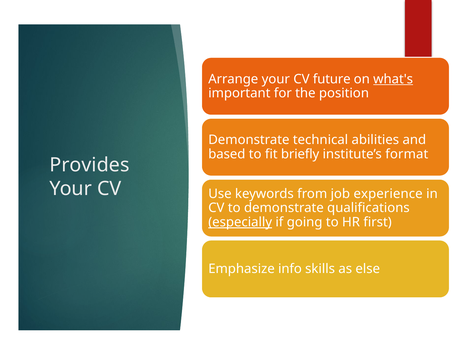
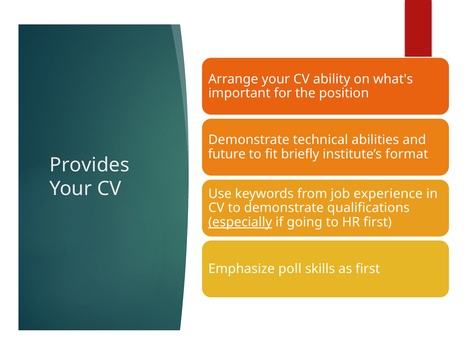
future: future -> ability (332, 79)
what's underline: present -> none (393, 79)
based: based -> future (227, 154)
info: info -> poll (290, 269)
as else: else -> first (368, 269)
